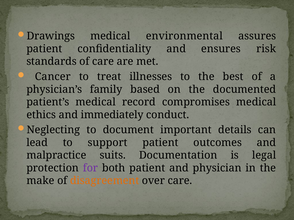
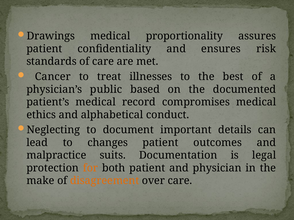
environmental: environmental -> proportionality (184, 36)
family: family -> public (106, 90)
immediately: immediately -> alphabetical (112, 115)
support: support -> changes (108, 143)
for colour: purple -> orange (90, 168)
